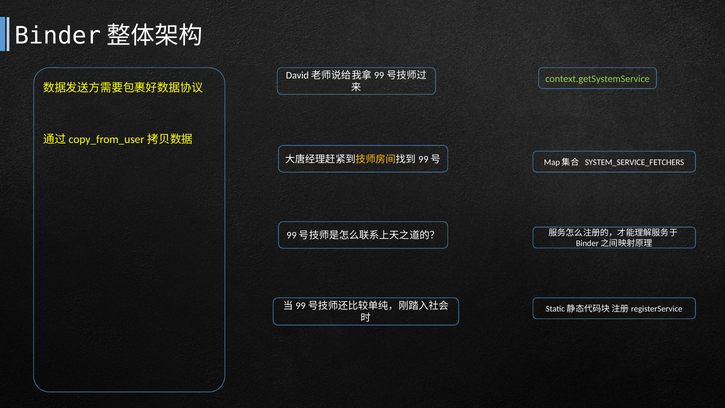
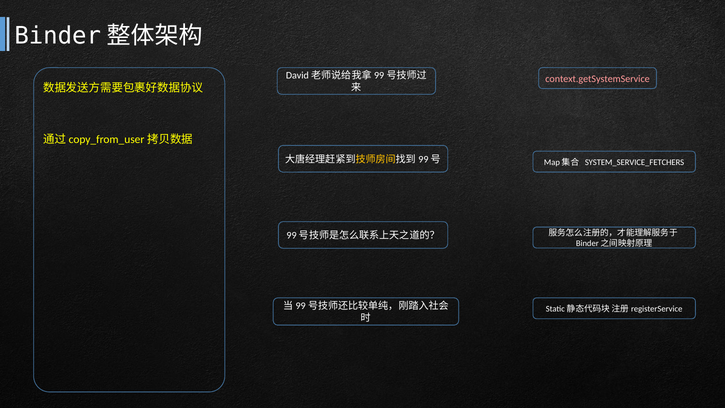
context.getSystemService colour: light green -> pink (597, 79)
